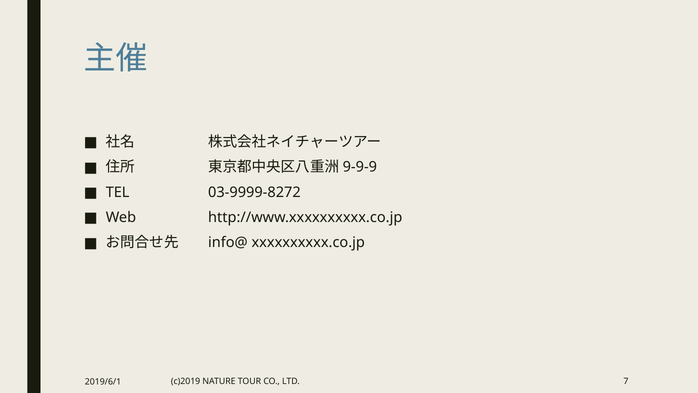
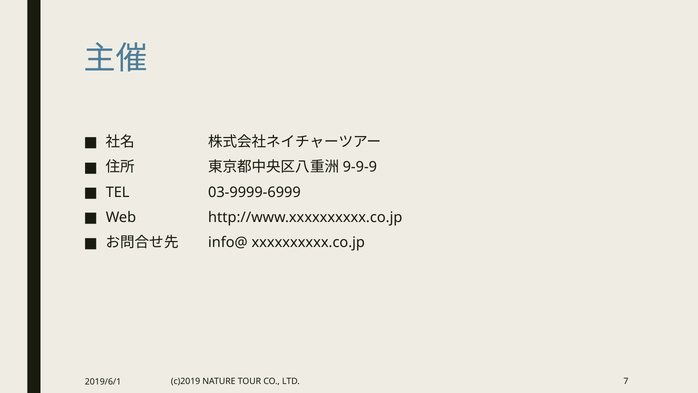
03-9999-8272: 03-9999-8272 -> 03-9999-6999 (254, 192)
